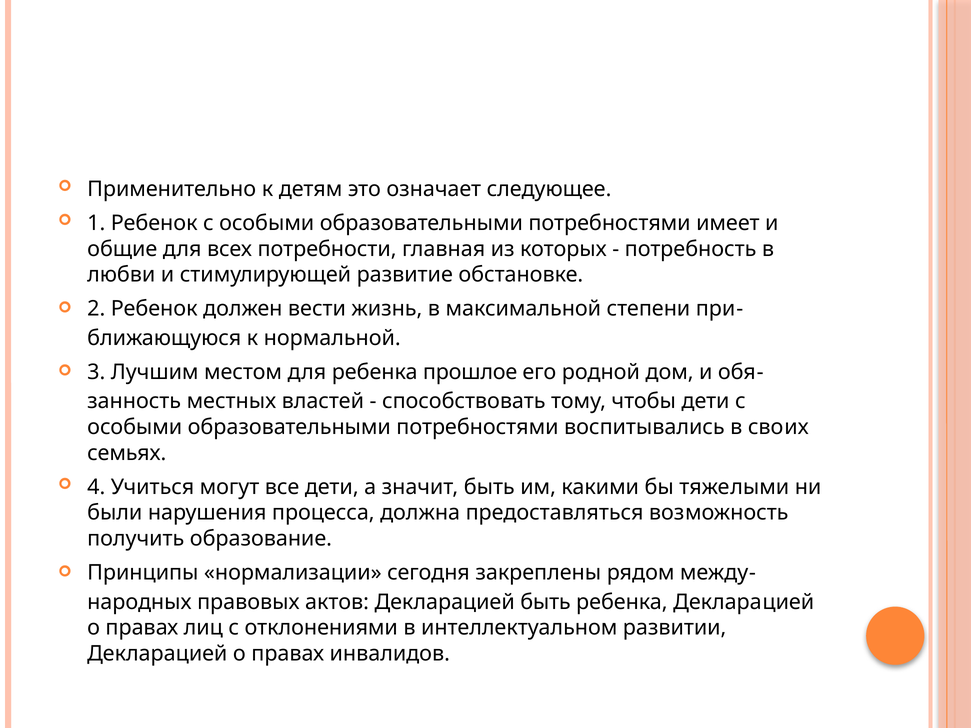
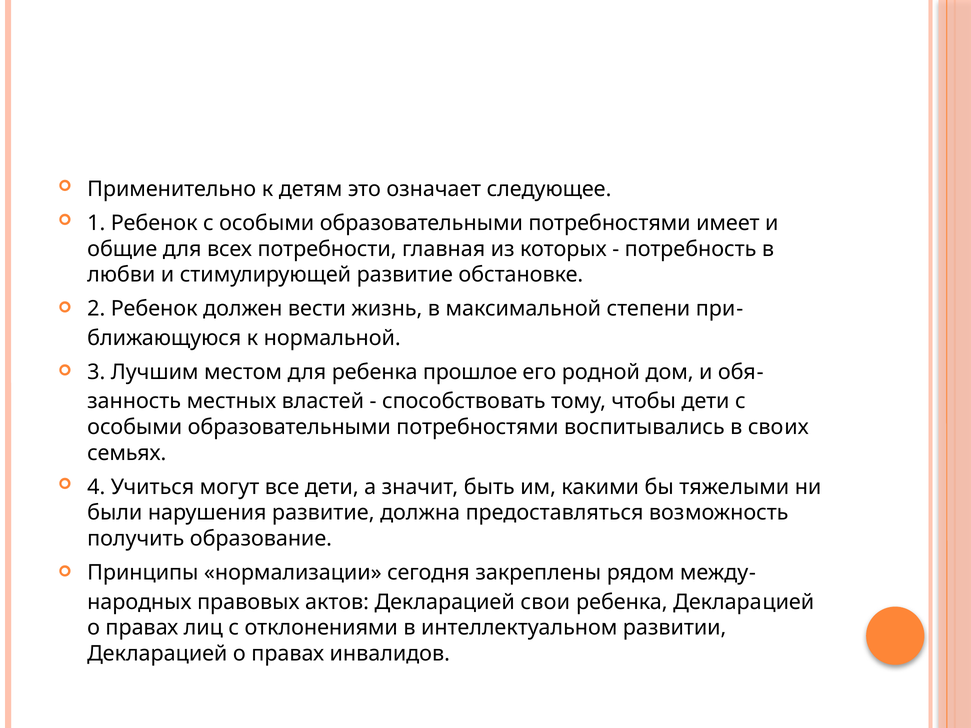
нарушения процесса: процесса -> развитие (323, 513)
Декларацией быть: быть -> свои (545, 602)
